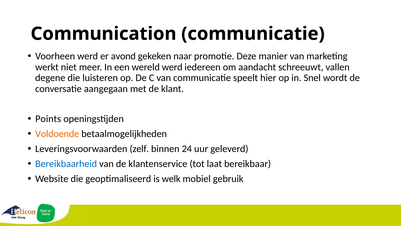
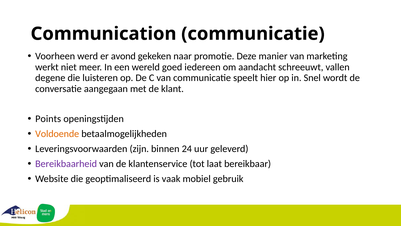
wereld werd: werd -> goed (172, 67)
zelf: zelf -> zijn (139, 149)
Bereikbaarheid colour: blue -> purple (66, 164)
welk: welk -> vaak (171, 179)
